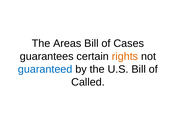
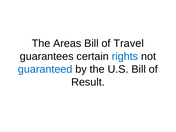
Cases: Cases -> Travel (129, 43)
rights colour: orange -> blue (125, 56)
Called: Called -> Result (88, 82)
